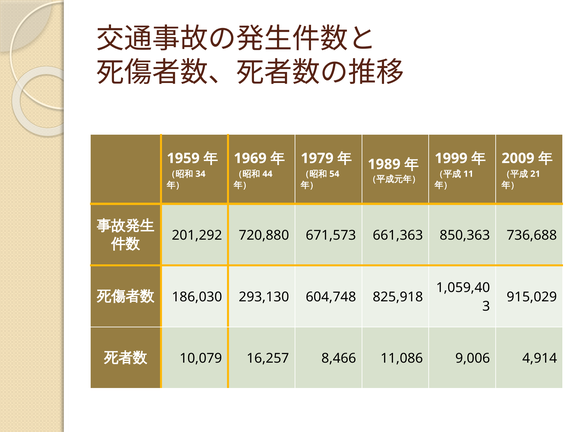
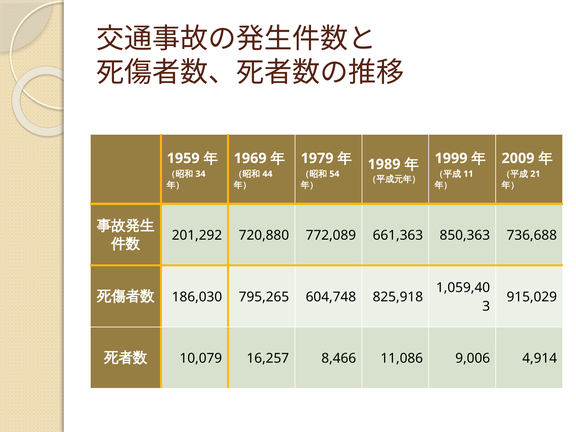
671,573: 671,573 -> 772,089 (331, 235)
293,130: 293,130 -> 795,265 (264, 297)
